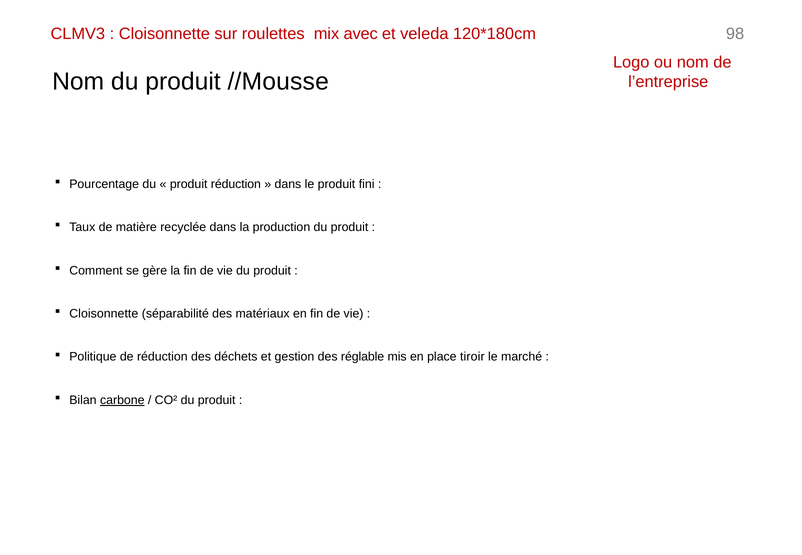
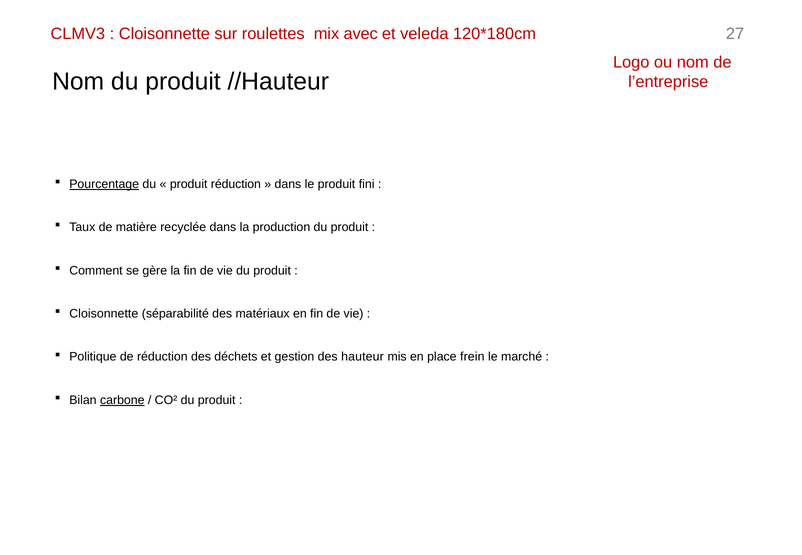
98: 98 -> 27 (735, 34)
//Mousse: //Mousse -> //Hauteur (278, 81)
Pourcentage underline: none -> present (104, 184)
réglable: réglable -> hauteur (362, 357)
tiroir: tiroir -> frein (472, 357)
